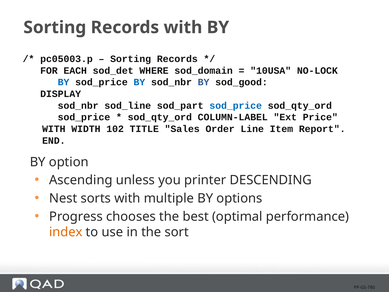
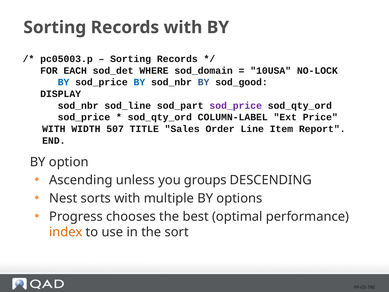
sod_price colour: blue -> purple (236, 105)
102: 102 -> 507 (115, 129)
printer: printer -> groups (205, 180)
